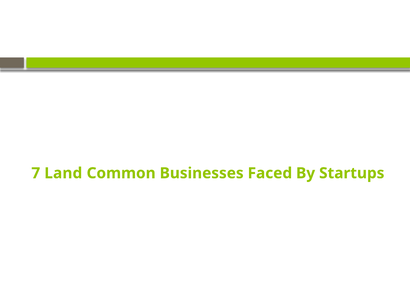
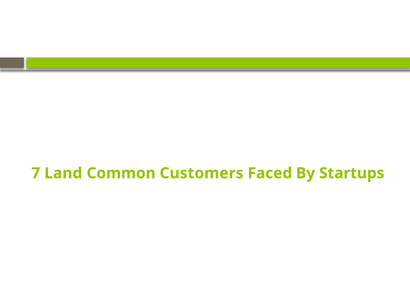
Businesses: Businesses -> Customers (202, 173)
